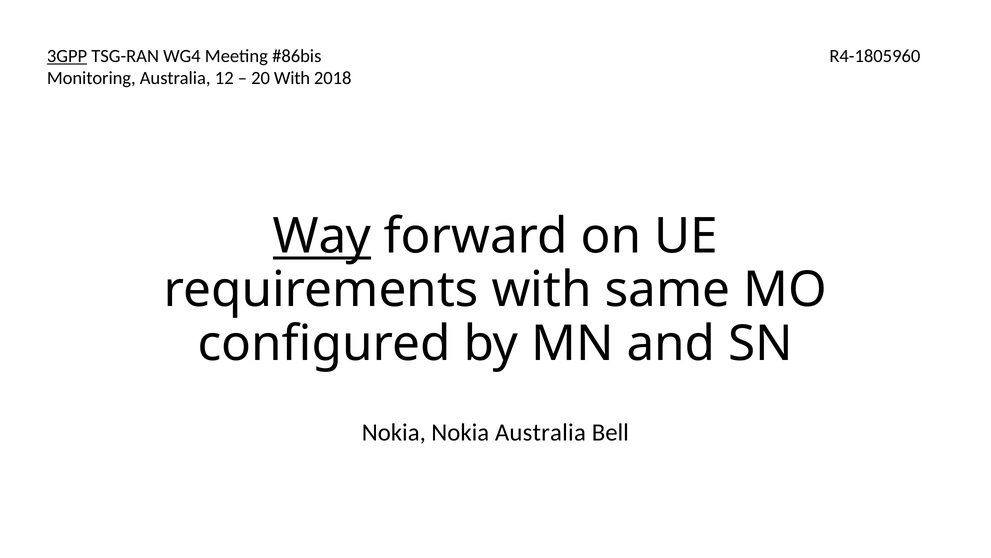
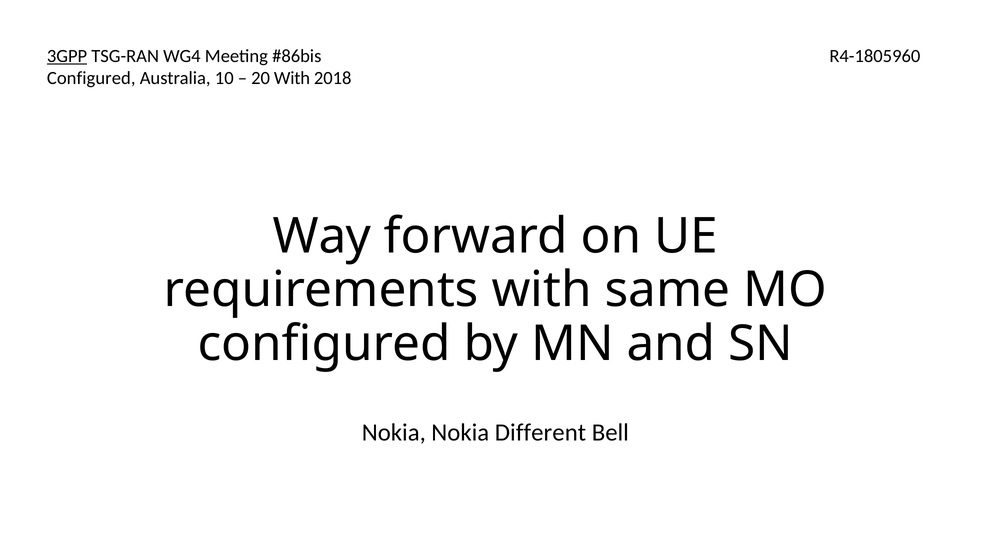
Monitoring: Monitoring -> Configured (91, 78)
12: 12 -> 10 (224, 78)
Way underline: present -> none (322, 236)
Nokia Australia: Australia -> Different (540, 432)
